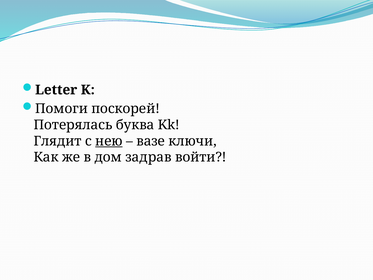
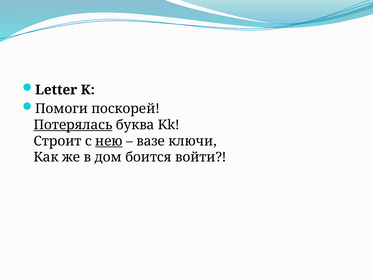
Потерялась underline: none -> present (73, 125)
Глядит: Глядит -> Строит (58, 141)
задрав: задрав -> боится (148, 157)
